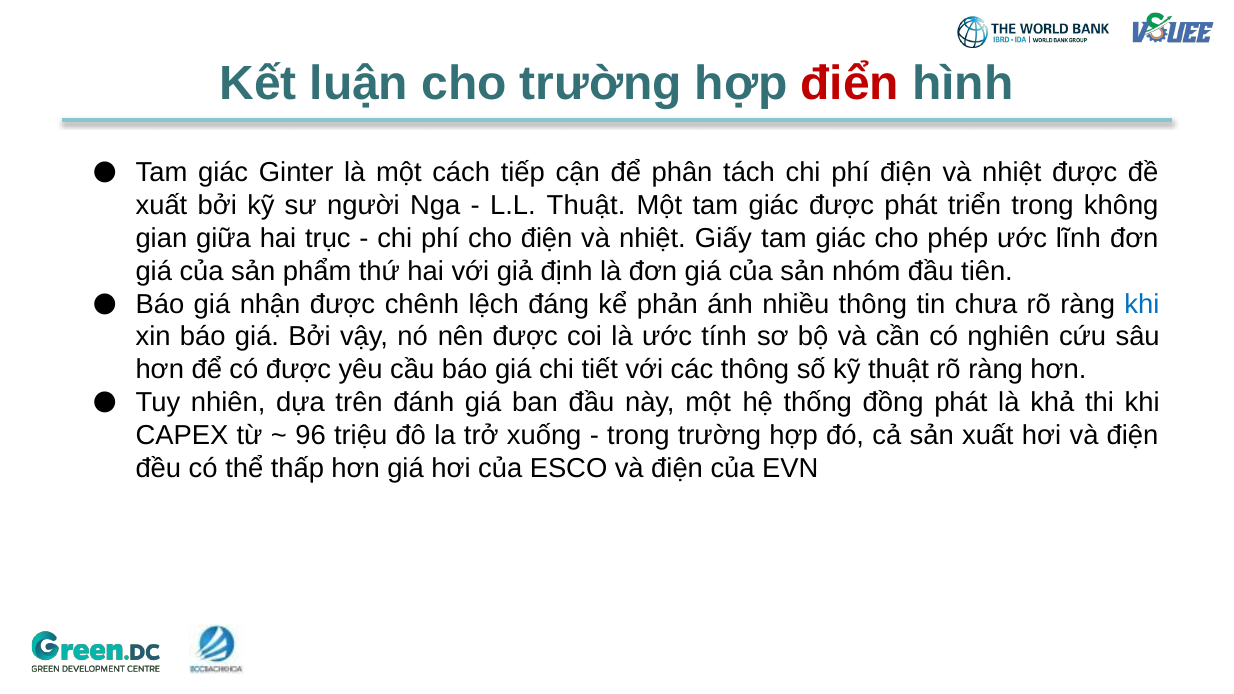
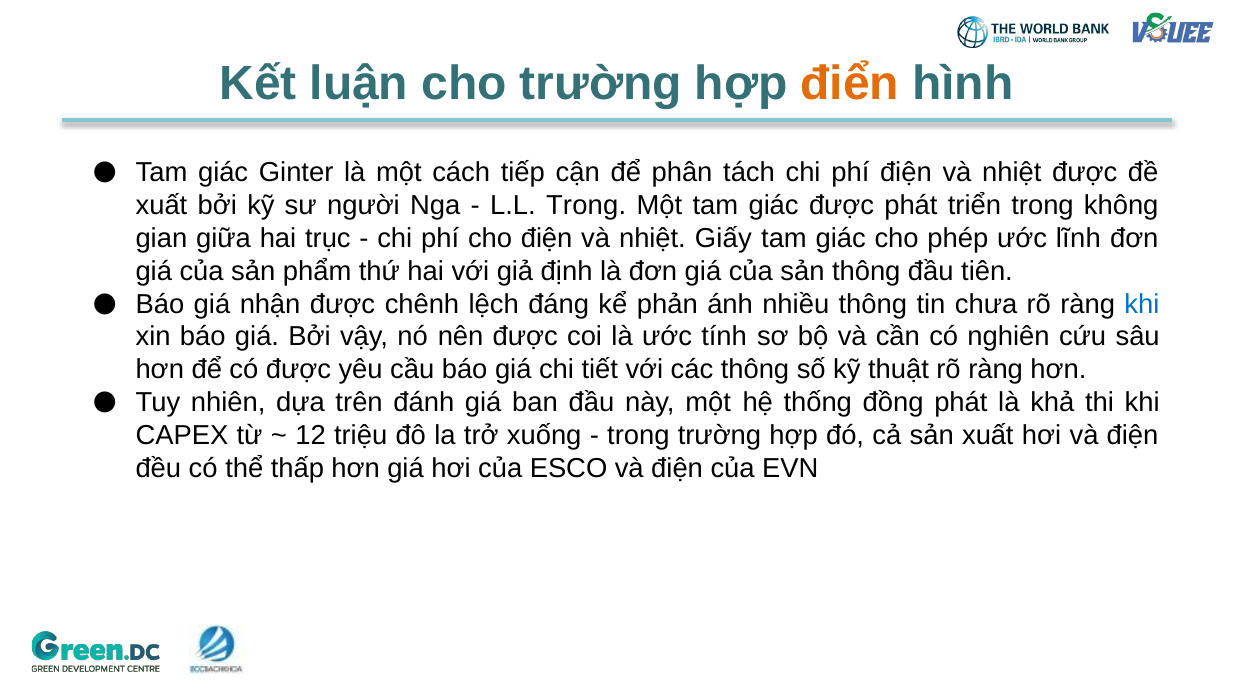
điển colour: red -> orange (850, 84)
L.L Thuật: Thuật -> Trong (586, 205)
sản nhóm: nhóm -> thông (866, 271)
96: 96 -> 12 (311, 436)
